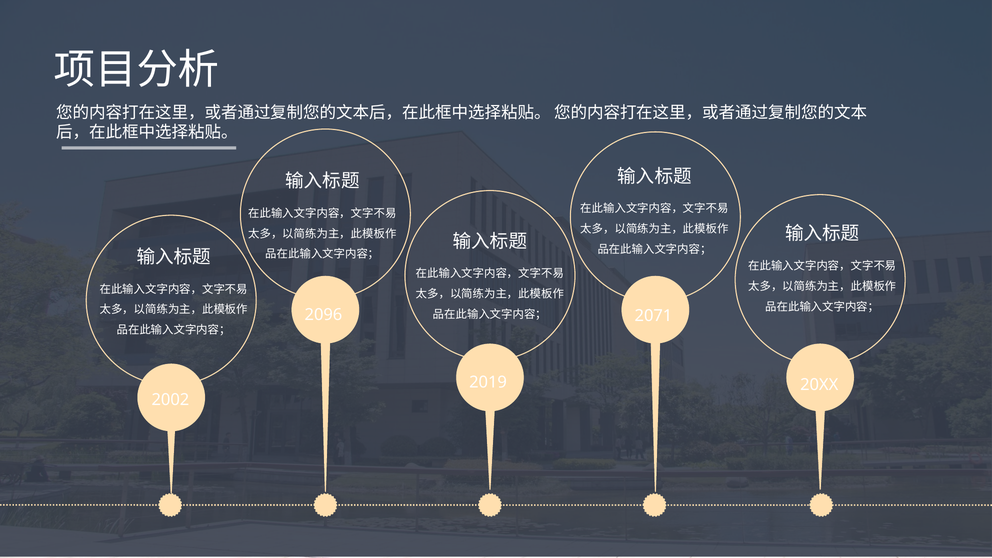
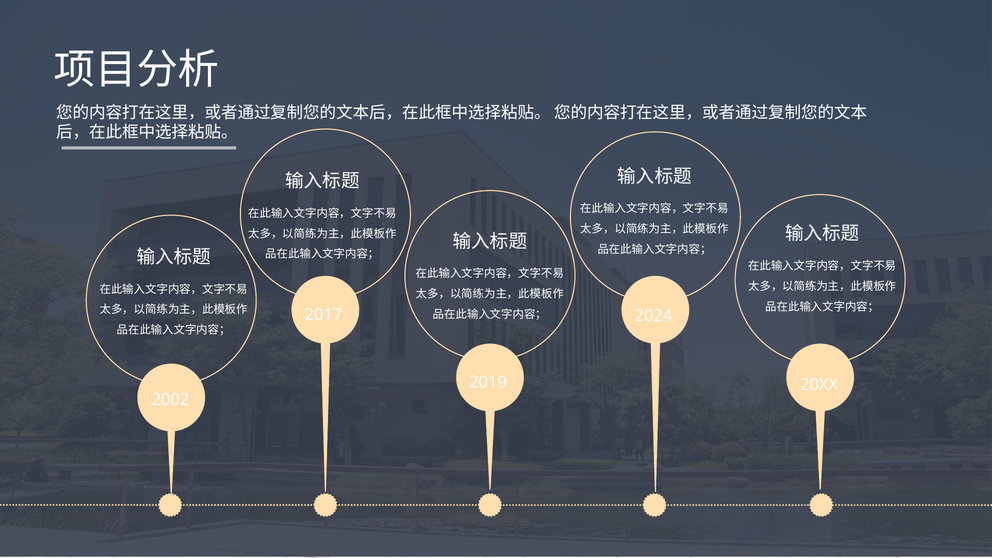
2096: 2096 -> 2017 (323, 315)
2071: 2071 -> 2024 (653, 316)
